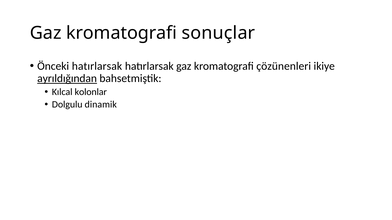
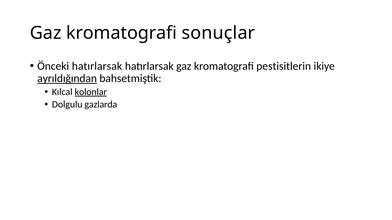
çözünenleri: çözünenleri -> pestisitlerin (284, 66)
kolonlar underline: none -> present (91, 92)
dinamik: dinamik -> gazlarda (101, 105)
